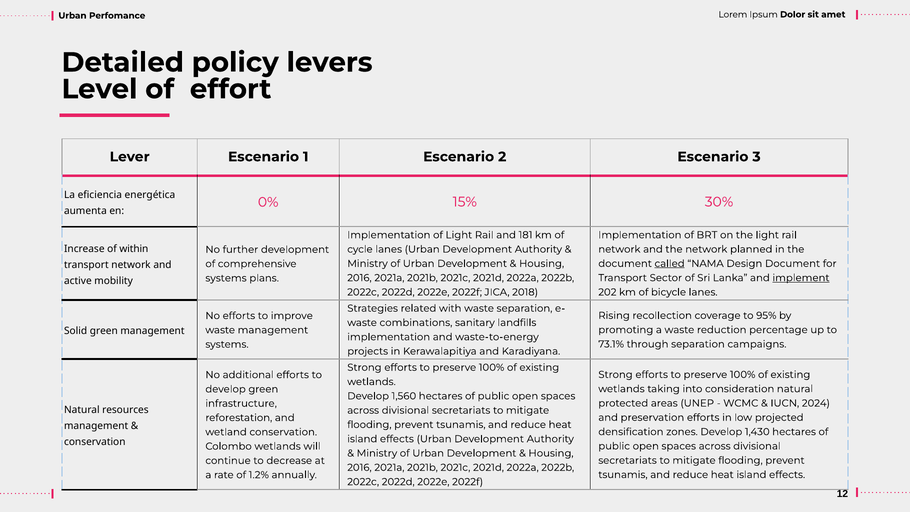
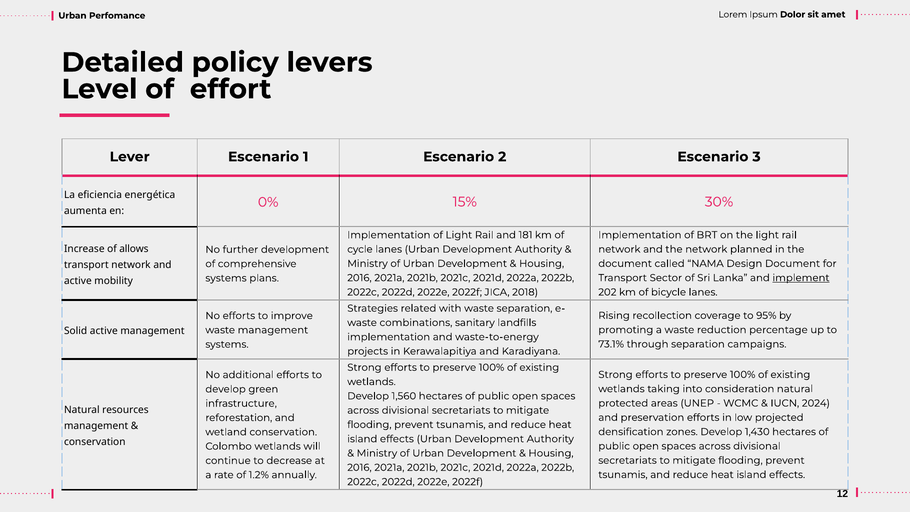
within: within -> allows (134, 249)
called underline: present -> none (670, 264)
Solid green: green -> active (104, 331)
